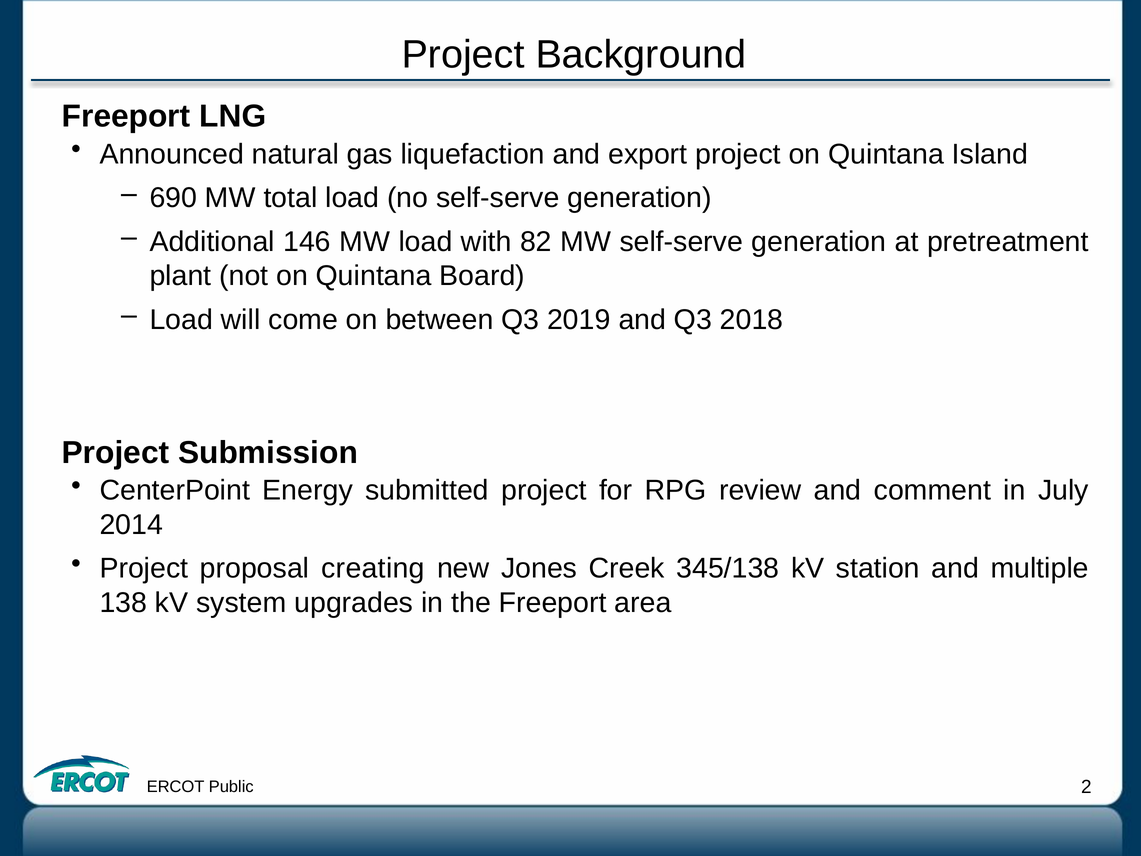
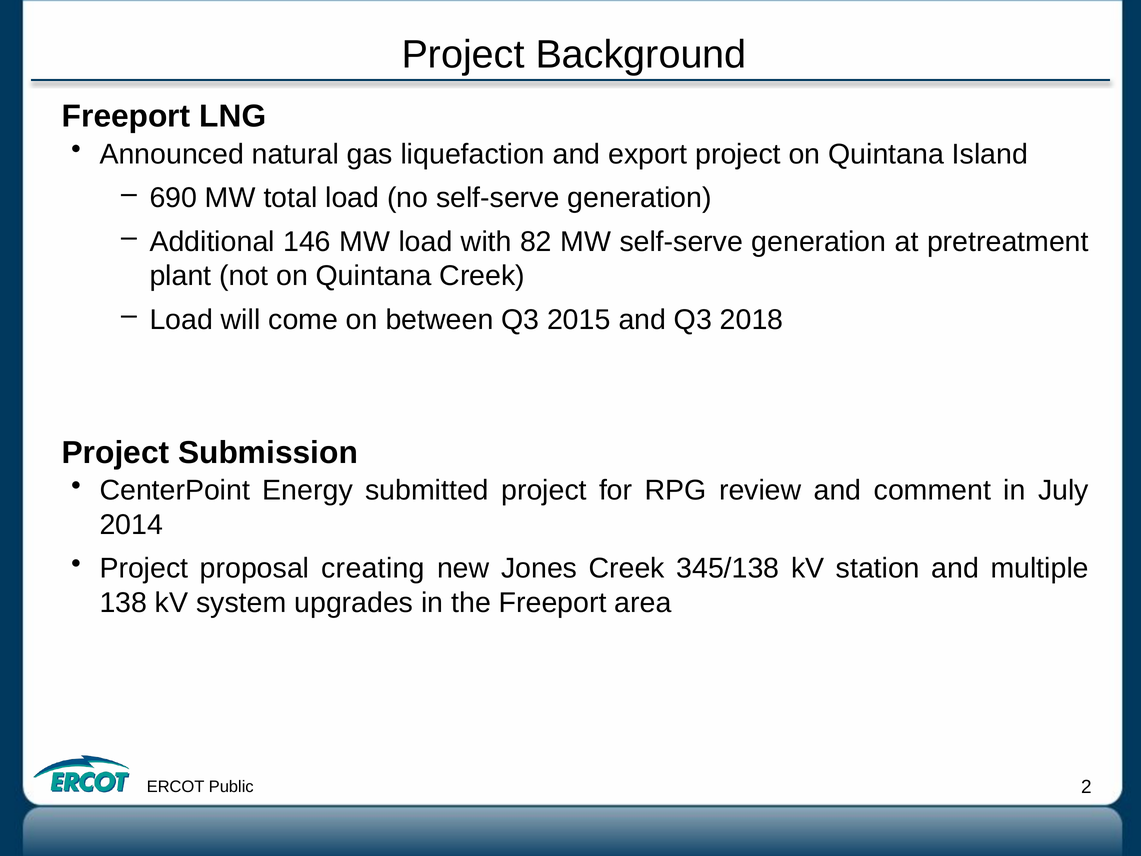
Quintana Board: Board -> Creek (482, 276)
2019: 2019 -> 2015 (579, 320)
